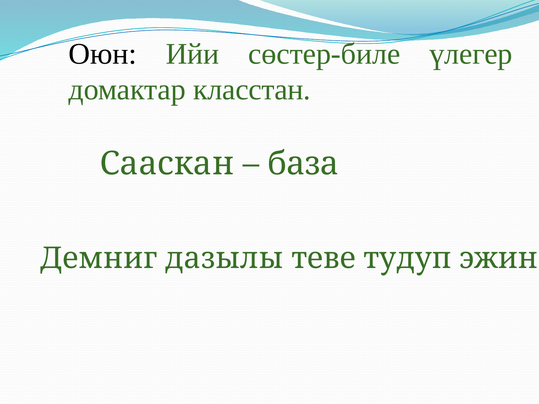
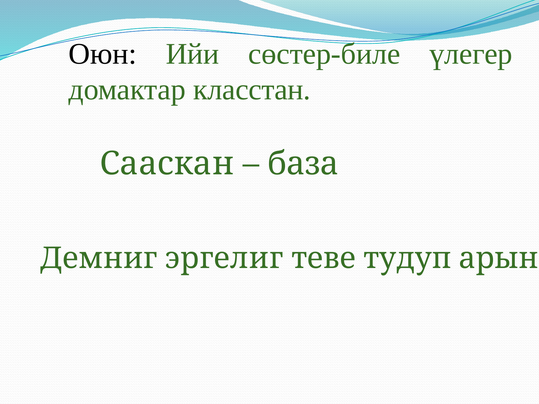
дазылы: дазылы -> эргелиг (224, 259)
эжин: эжин -> арын (499, 259)
